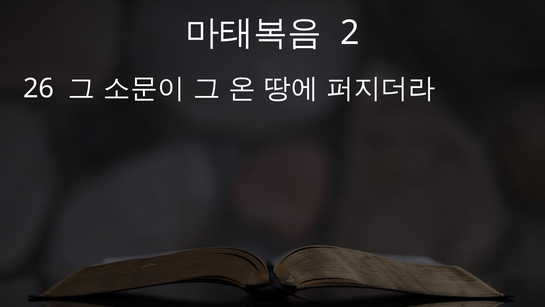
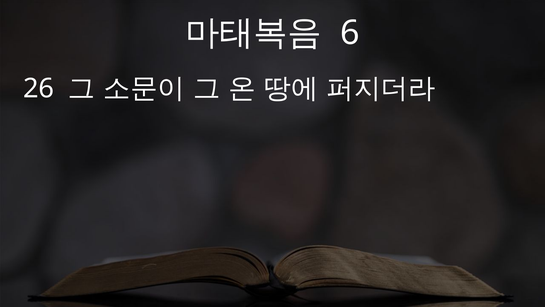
2: 2 -> 6 (350, 33)
